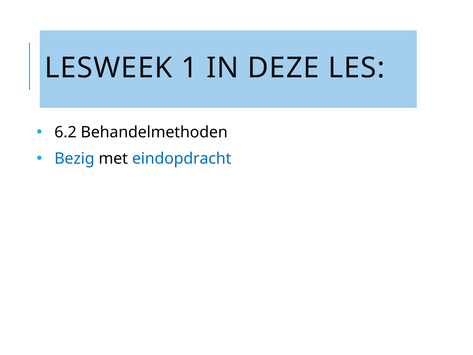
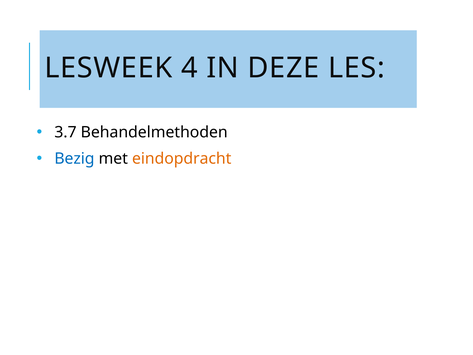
1: 1 -> 4 (189, 68)
6.2: 6.2 -> 3.7 (65, 132)
eindopdracht colour: blue -> orange (182, 159)
